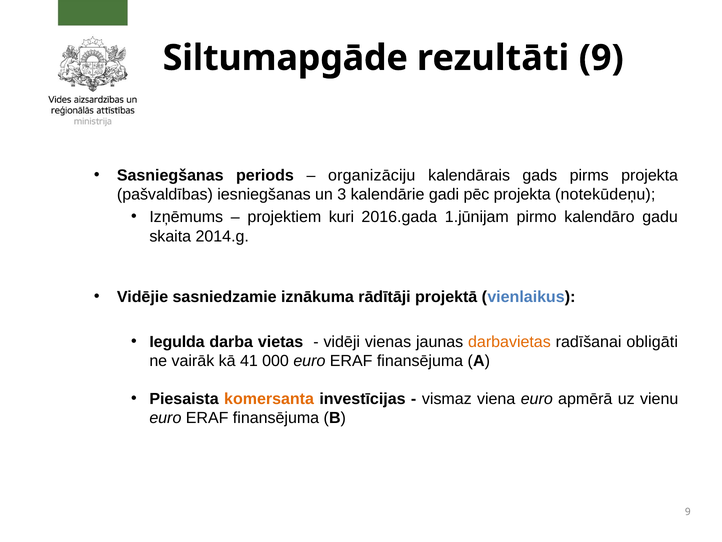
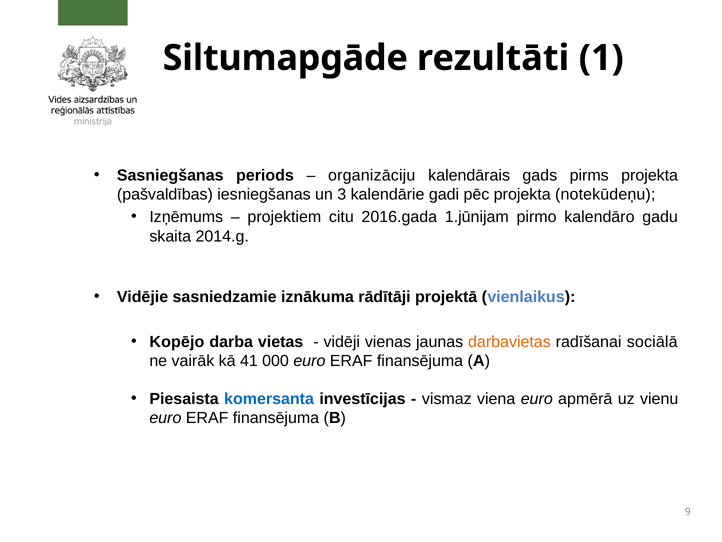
rezultāti 9: 9 -> 1 (601, 58)
kuri: kuri -> citu (341, 217)
Iegulda: Iegulda -> Kopējo (177, 341)
obligāti: obligāti -> sociālā (652, 341)
komersanta colour: orange -> blue (269, 399)
